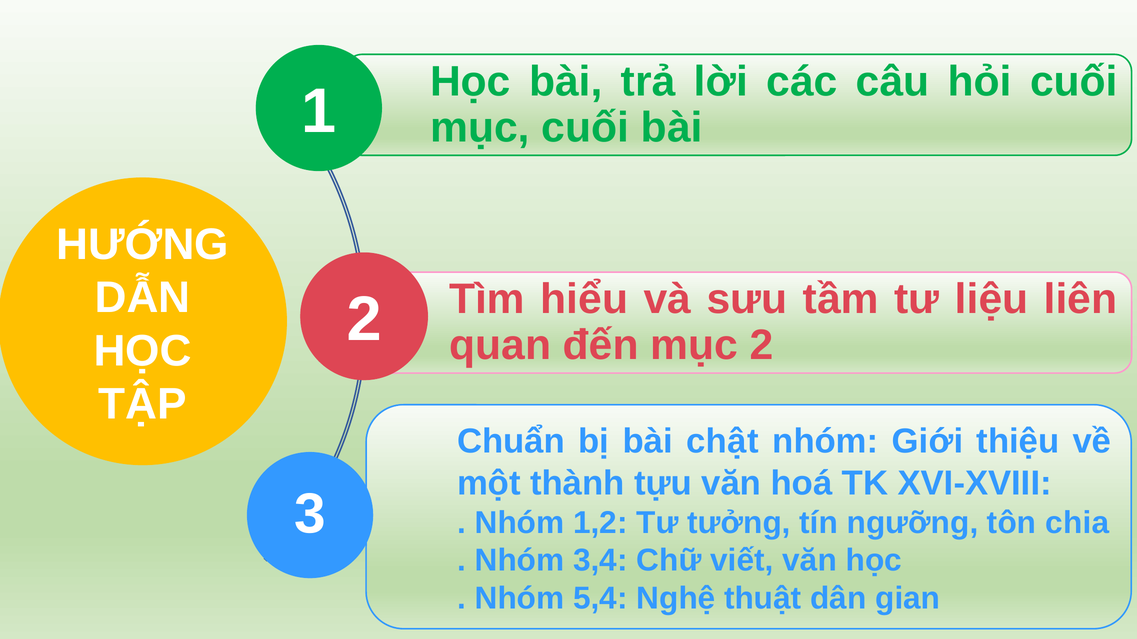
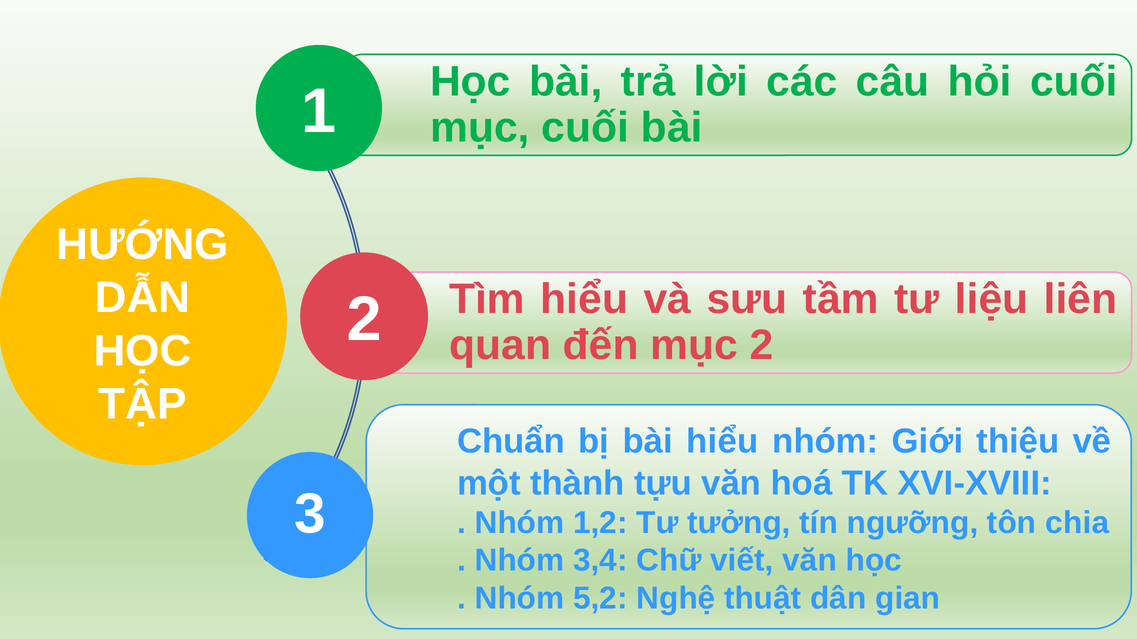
bài chật: chật -> hiểu (722, 442)
5,4: 5,4 -> 5,2 (600, 599)
